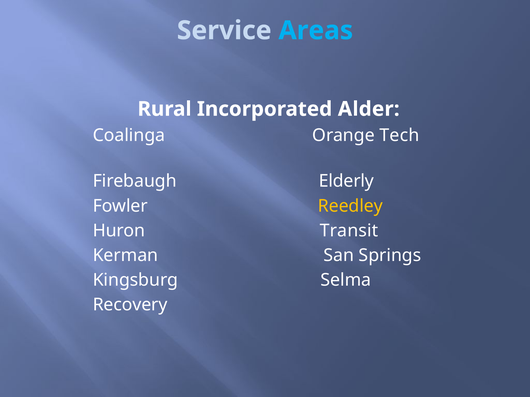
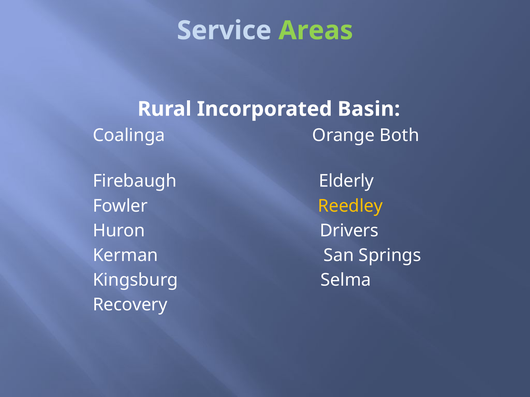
Areas colour: light blue -> light green (316, 31)
Alder: Alder -> Basin (369, 109)
Tech: Tech -> Both (399, 135)
Transit: Transit -> Drivers (349, 231)
